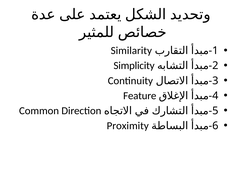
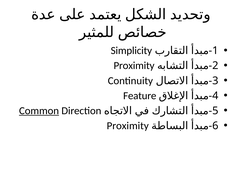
Similarity: Similarity -> Simplicity (131, 51)
Simplicity: Simplicity -> Proximity (134, 66)
Common underline: none -> present (39, 111)
